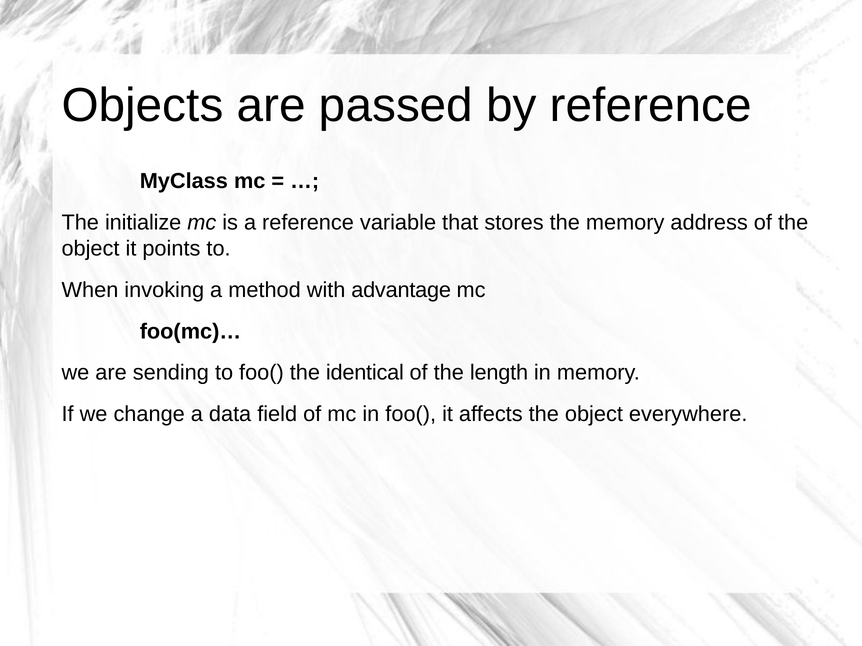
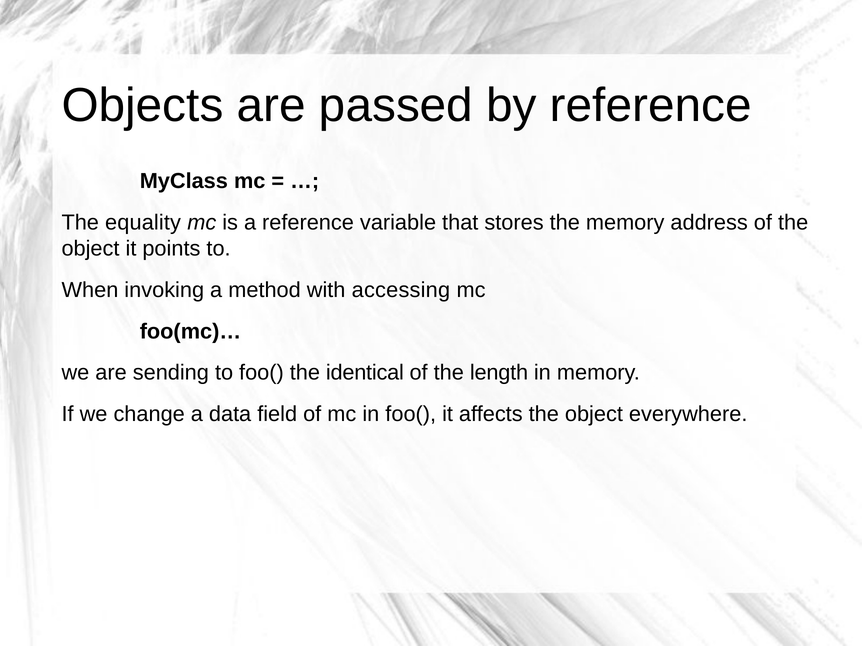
initialize: initialize -> equality (143, 223)
advantage: advantage -> accessing (401, 290)
